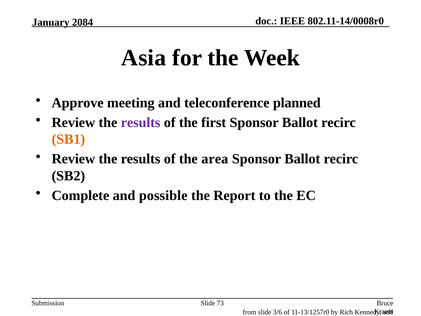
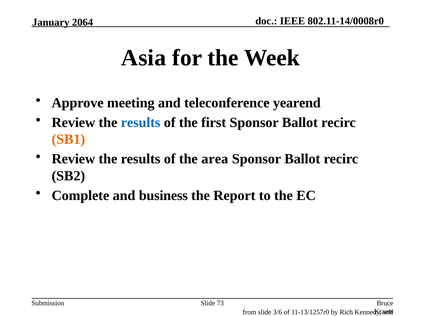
2084: 2084 -> 2064 (83, 22)
planned: planned -> yearend (297, 103)
results colour: purple -> blue (141, 122)
possible: possible -> business (163, 195)
